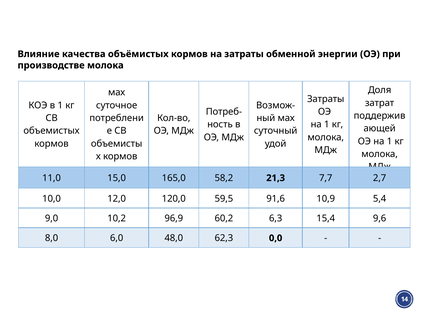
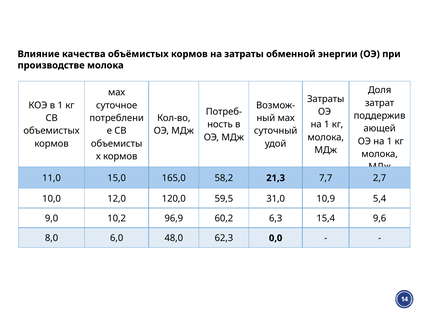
91,6: 91,6 -> 31,0 (276, 199)
